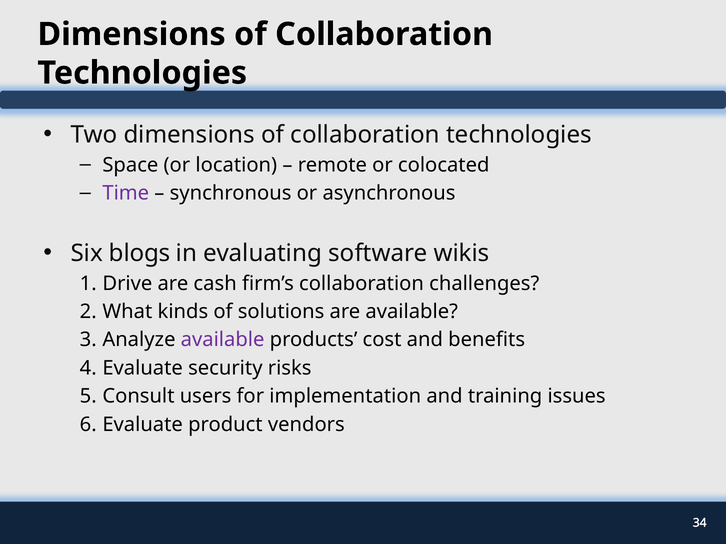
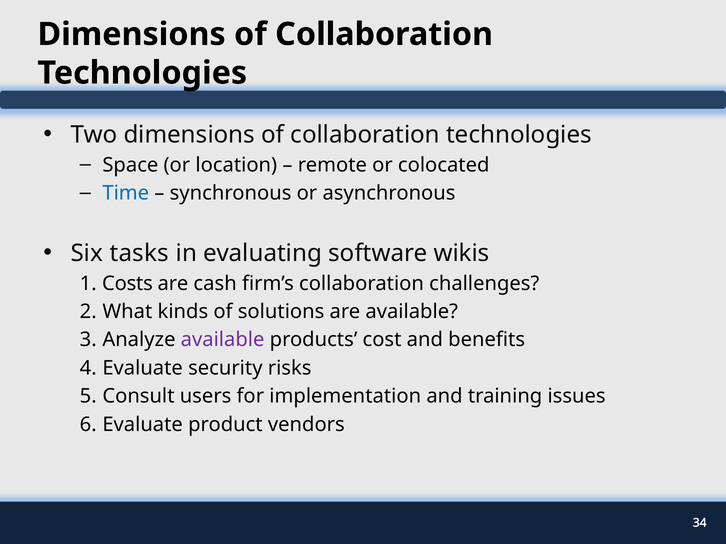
Time colour: purple -> blue (126, 193)
blogs: blogs -> tasks (139, 253)
Drive: Drive -> Costs (127, 284)
